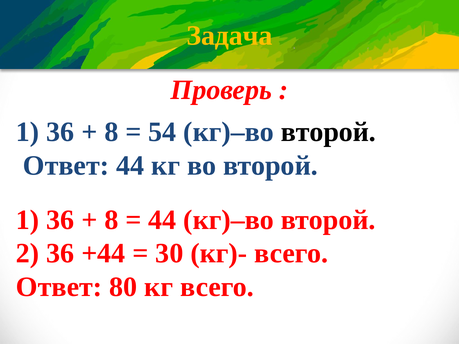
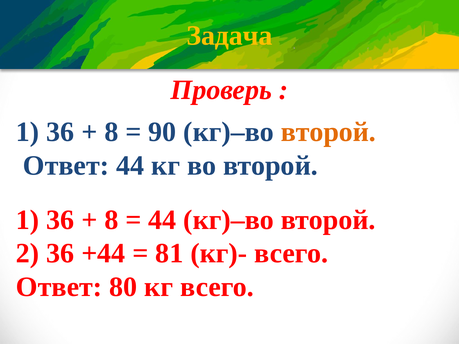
54: 54 -> 90 (162, 132)
второй colour: black -> orange (328, 132)
30: 30 -> 81 (169, 254)
